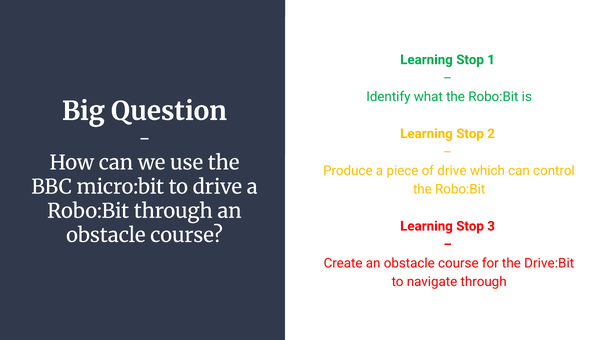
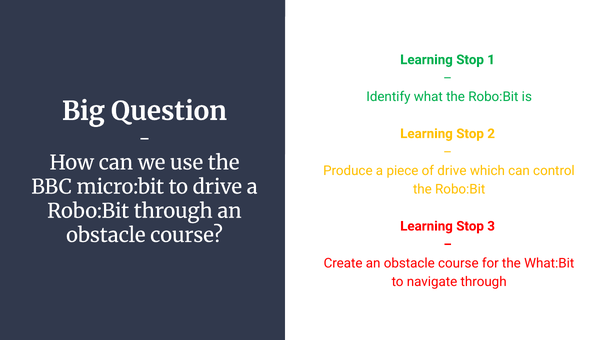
Drive:Bit: Drive:Bit -> What:Bit (549, 263)
